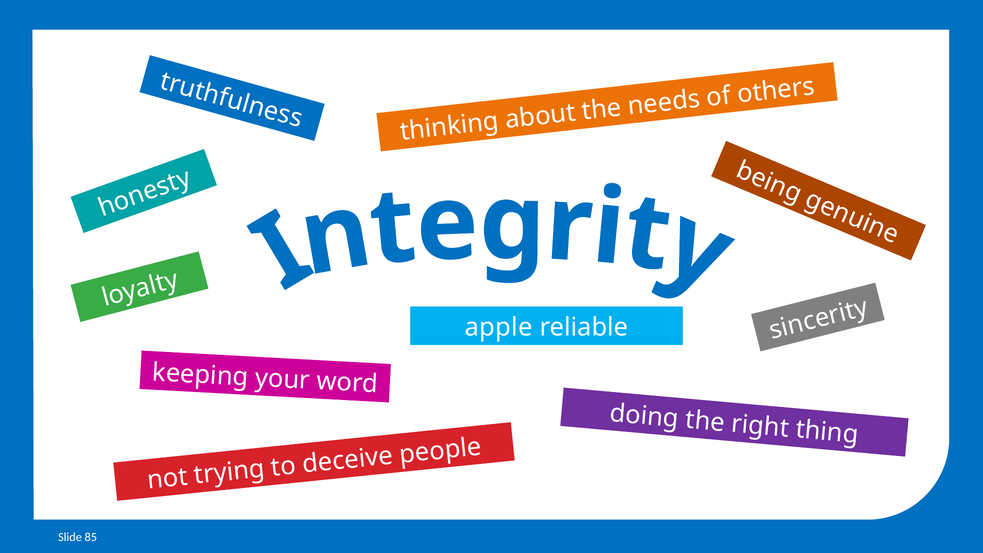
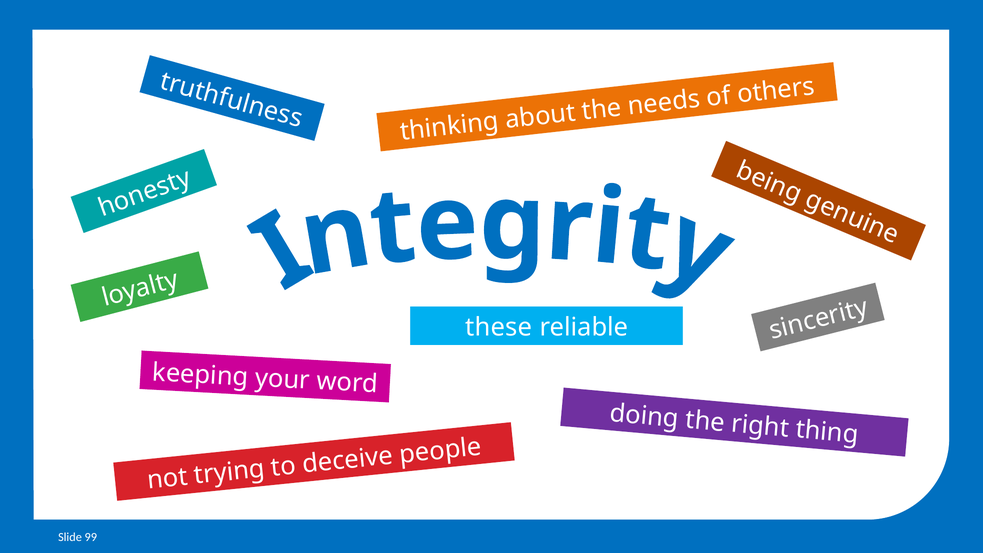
apple: apple -> these (499, 327)
85: 85 -> 99 (91, 537)
